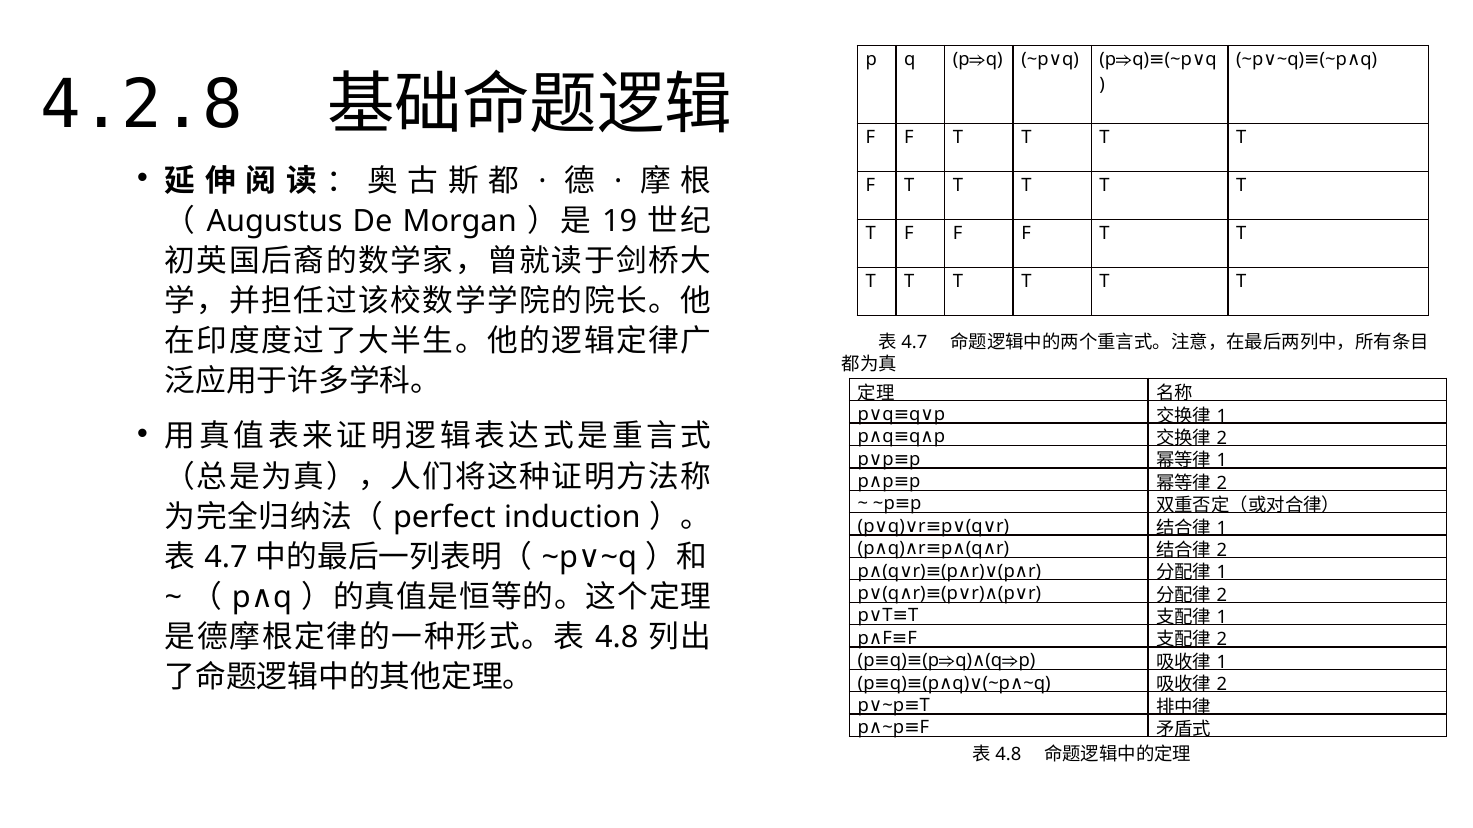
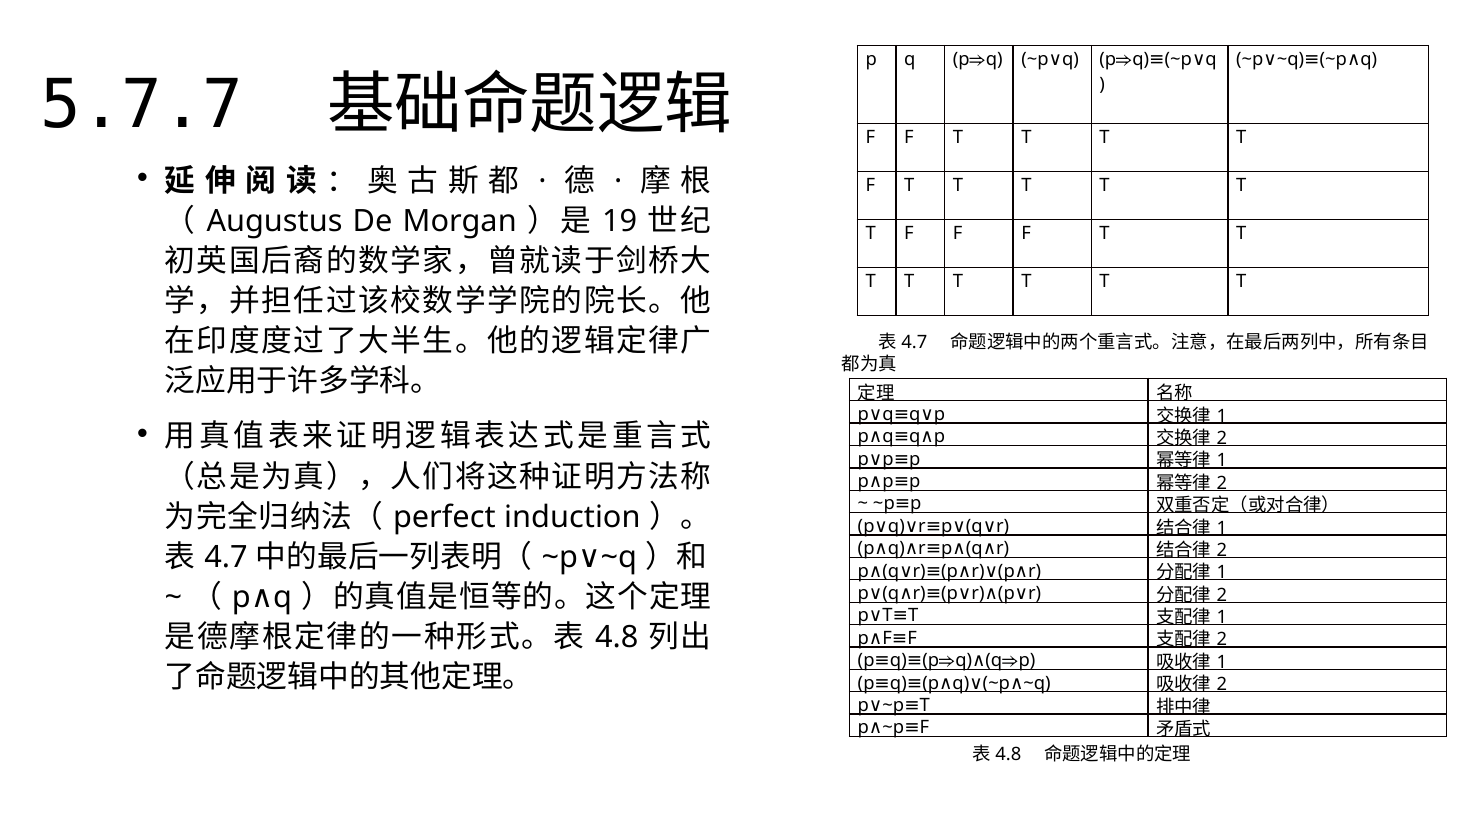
4.2.8: 4.2.8 -> 5.7.7 (142, 106)
